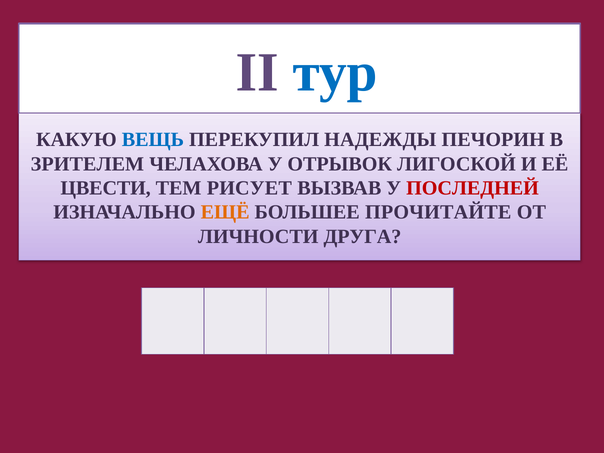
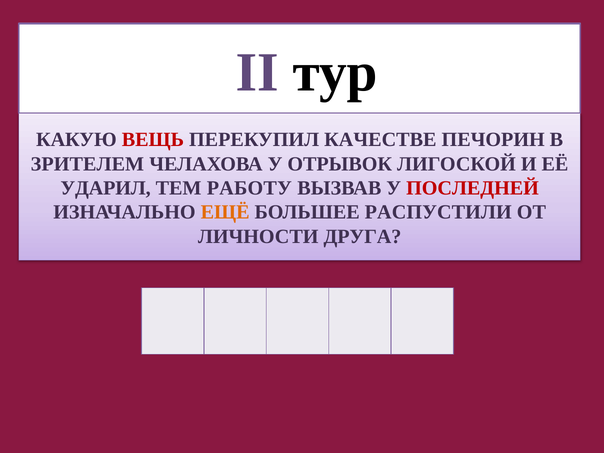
тур colour: blue -> black (335, 72)
ВЕЩЬ colour: blue -> red (153, 140)
НАДЕЖДЫ: НАДЕЖДЫ -> КАЧЕСТВЕ (380, 140)
ЦВЕСТИ: ЦВЕСТИ -> УДАРИЛ (106, 188)
РИСУЕТ: РИСУЕТ -> РАБОТУ (249, 188)
ПРОЧИТАЙТЕ: ПРОЧИТАЙТЕ -> РАСПУСТИЛИ (438, 212)
